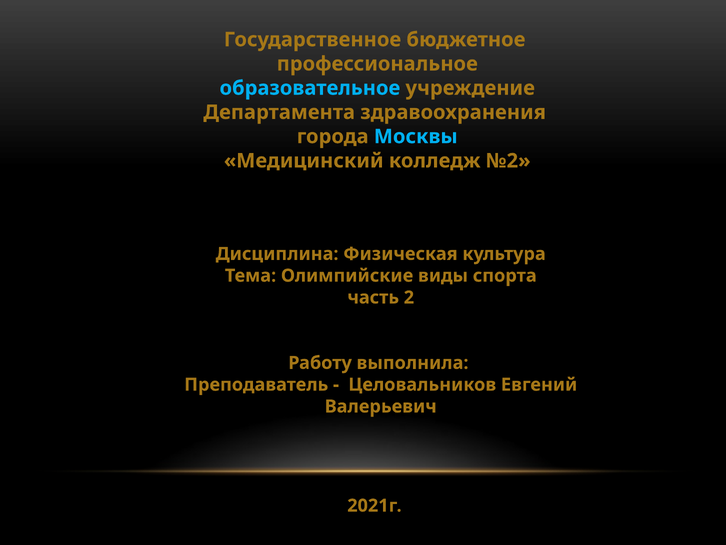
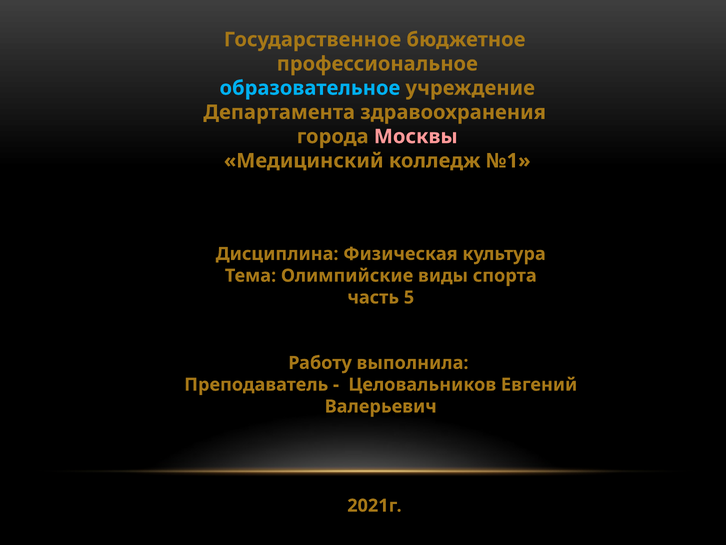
Москвы colour: light blue -> pink (416, 136)
№2: №2 -> №1 (508, 161)
2: 2 -> 5 (409, 297)
